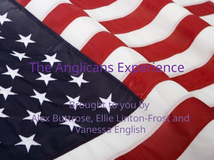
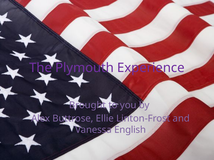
Anglicans: Anglicans -> Plymouth (85, 68)
